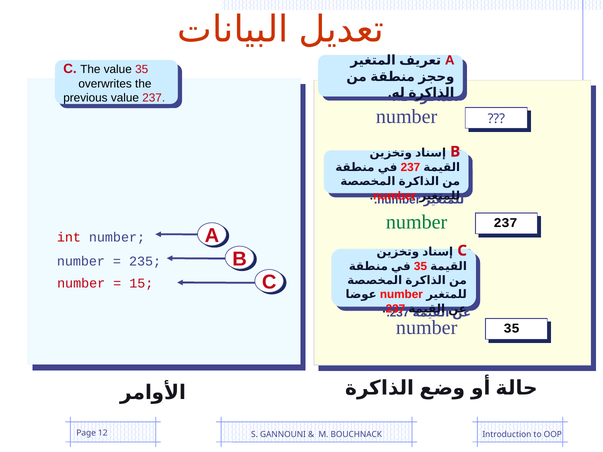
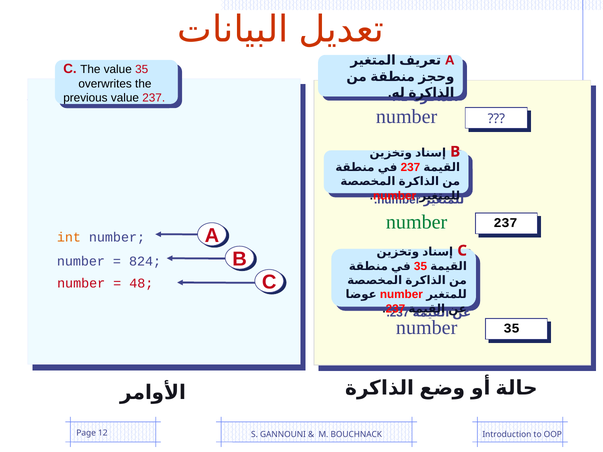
int colour: red -> orange (69, 237)
235: 235 -> 824 (145, 261)
15: 15 -> 48 (141, 284)
